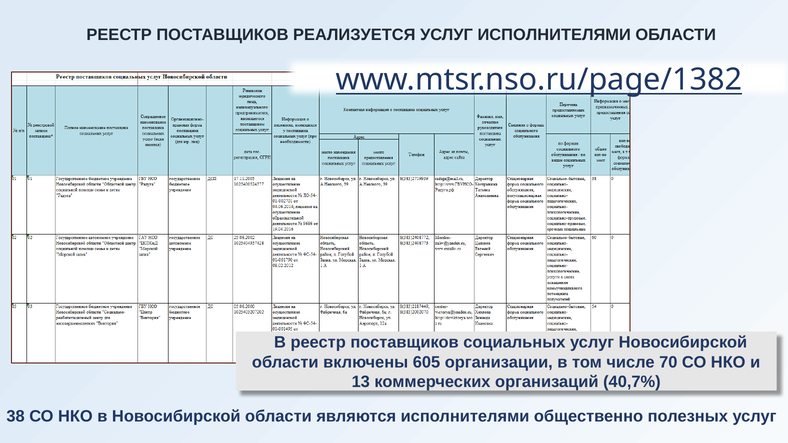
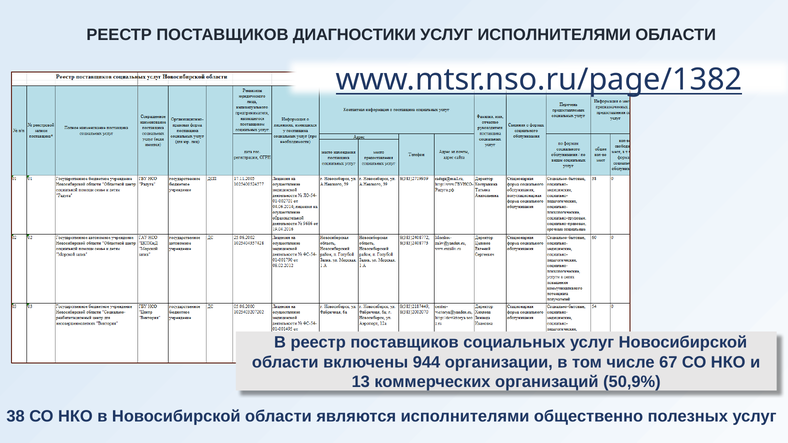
РЕАЛИЗУЕТСЯ: РЕАЛИЗУЕТСЯ -> ДИАГНОСТИКИ (354, 35)
605: 605 -> 944 (426, 362)
70: 70 -> 67 (668, 362)
40,7%: 40,7% -> 50,9% (632, 382)
